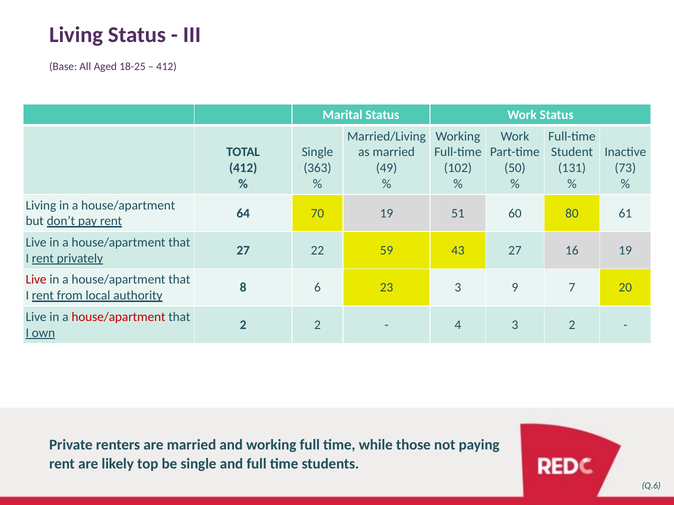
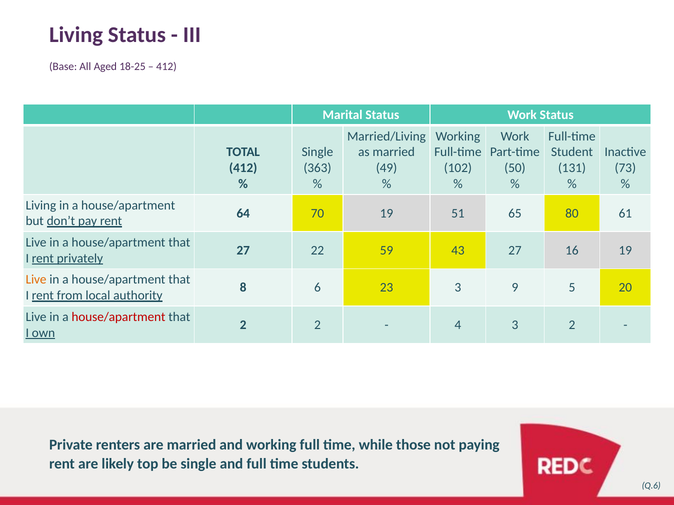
60: 60 -> 65 (515, 213)
Live colour: red -> orange (36, 280)
7: 7 -> 5 (572, 288)
